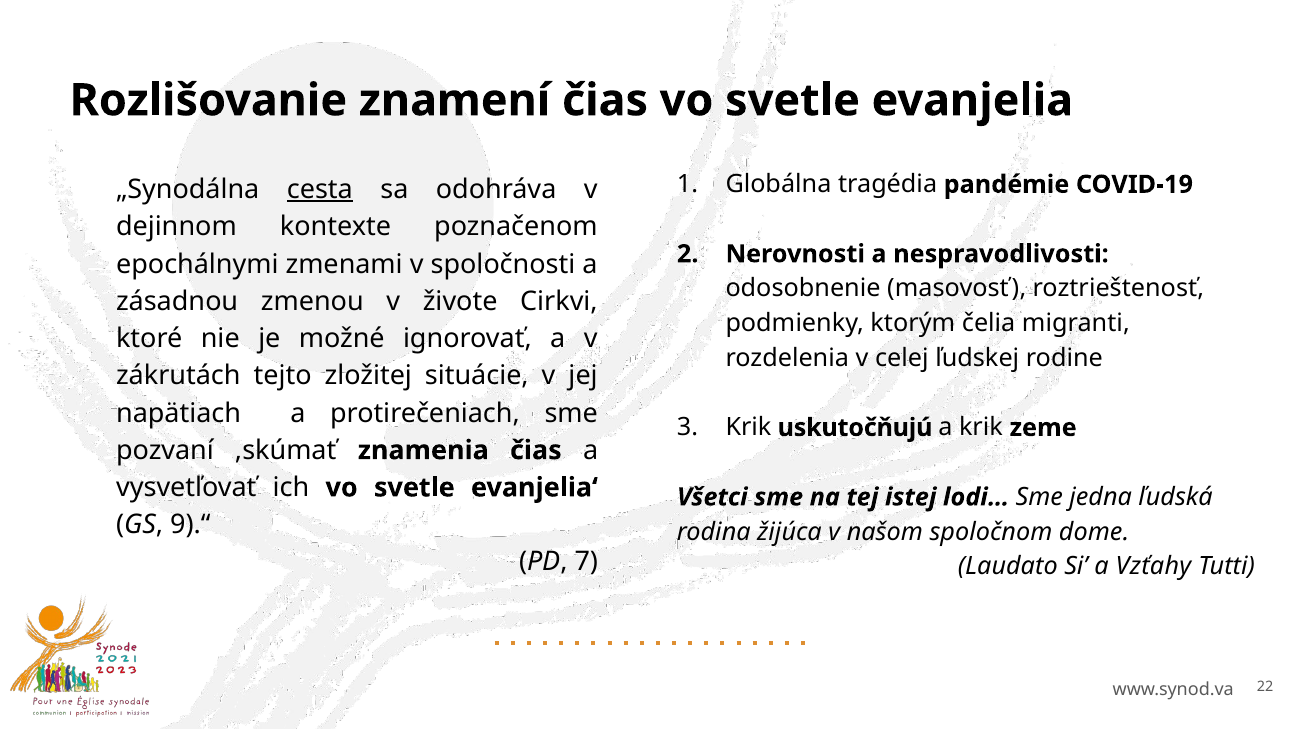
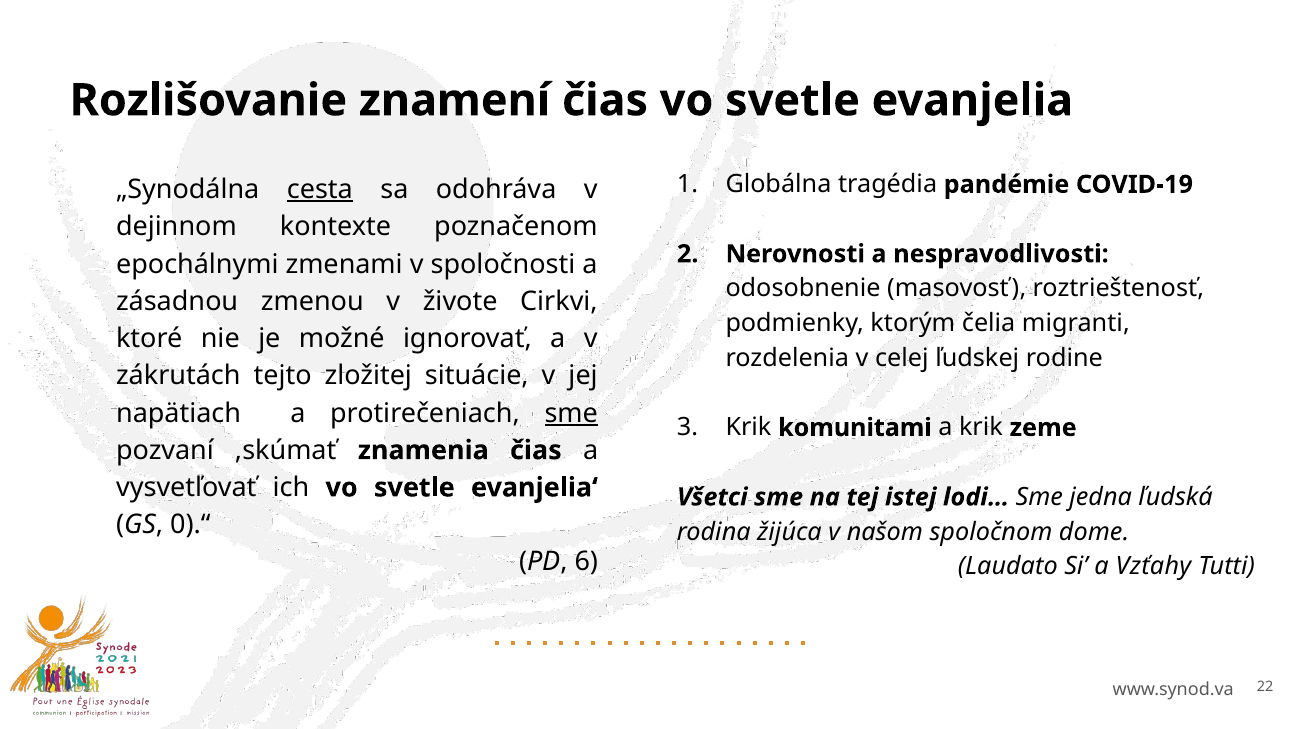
sme underline: none -> present (571, 413)
uskutočňujú: uskutočňujú -> komunitami (855, 428)
9).“: 9).“ -> 0).“ (190, 525)
7: 7 -> 6 (586, 562)
